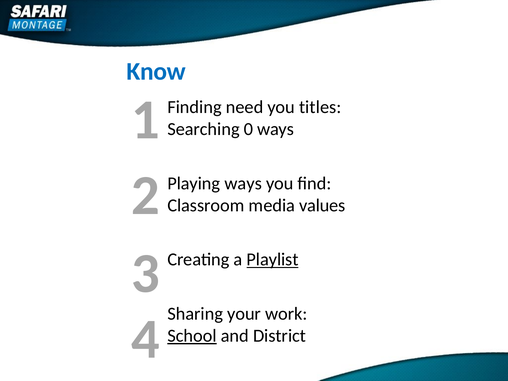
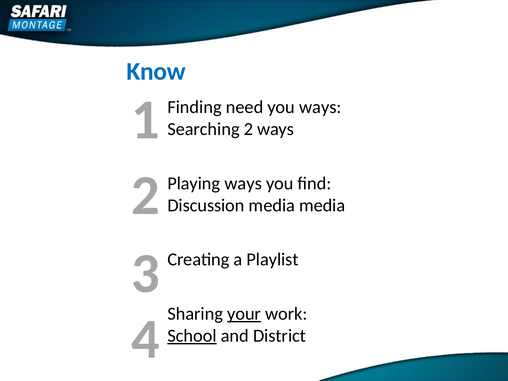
you titles: titles -> ways (320, 107)
Searching 0: 0 -> 2 (248, 129)
Classroom: Classroom -> Discussion (206, 205)
media values: values -> media (322, 205)
Playlist underline: present -> none (273, 260)
your underline: none -> present (244, 314)
